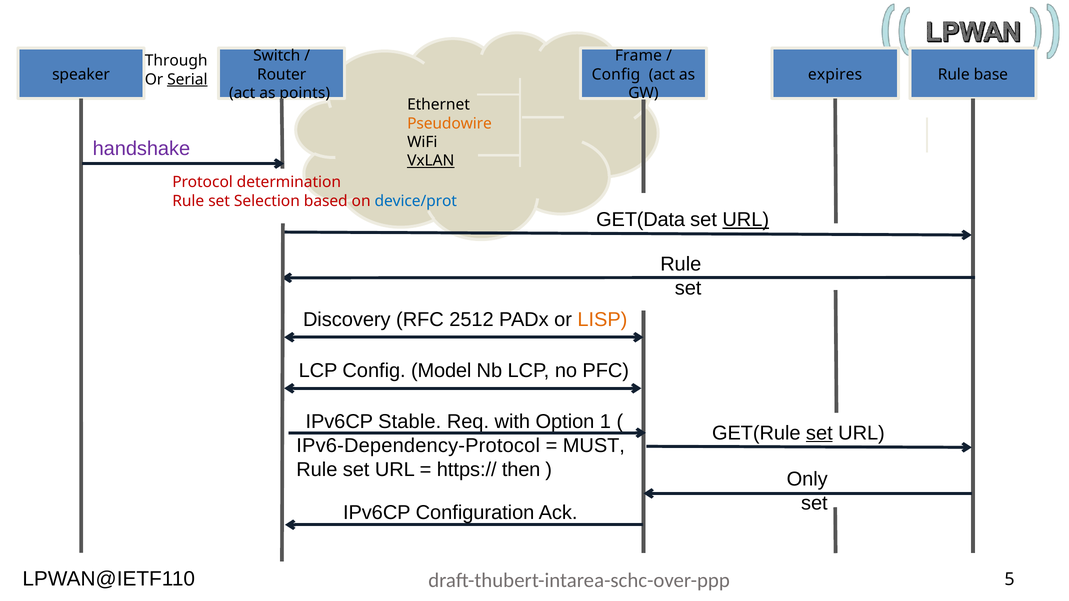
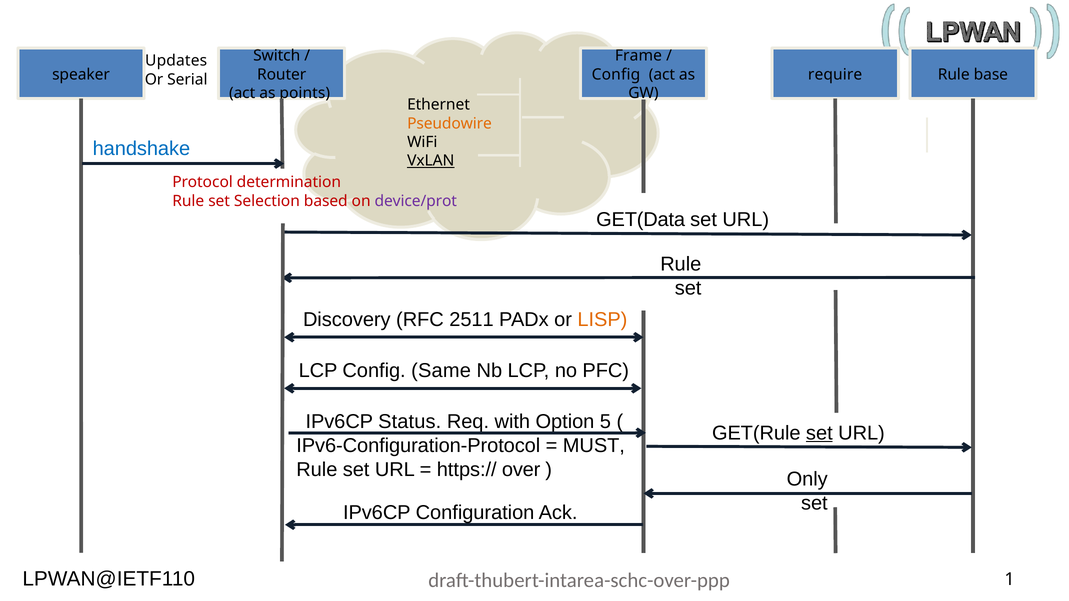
Through: Through -> Updates (176, 61)
expires: expires -> require (835, 74)
Serial underline: present -> none (187, 79)
handshake colour: purple -> blue (141, 149)
device/prot colour: blue -> purple (416, 201)
URL underline: present -> none (746, 220)
2512: 2512 -> 2511 (472, 320)
Model: Model -> Same (441, 371)
Stable: Stable -> Status (410, 422)
1: 1 -> 5 (605, 422)
IPv6-Dependency-Protocol: IPv6-Dependency-Protocol -> IPv6-Configuration-Protocol (418, 446)
then: then -> over (521, 470)
5: 5 -> 1 (1009, 580)
